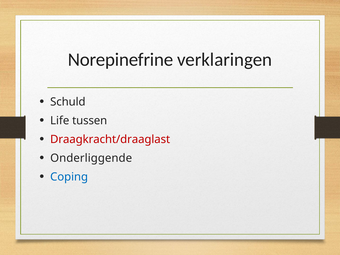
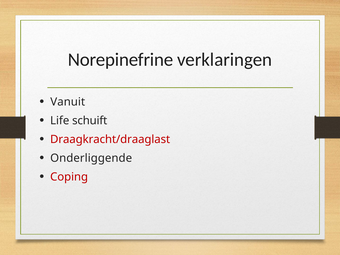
Schuld: Schuld -> Vanuit (68, 102)
tussen: tussen -> schuift (90, 121)
Coping colour: blue -> red (69, 177)
